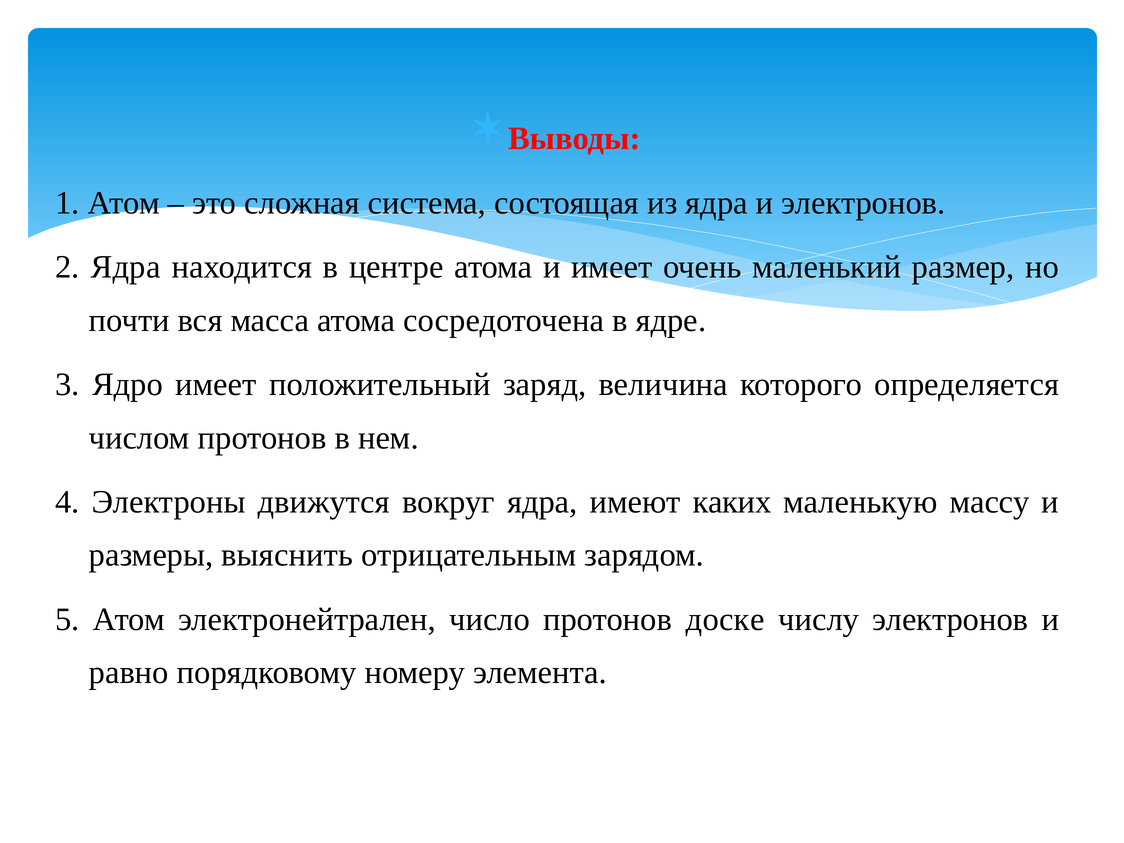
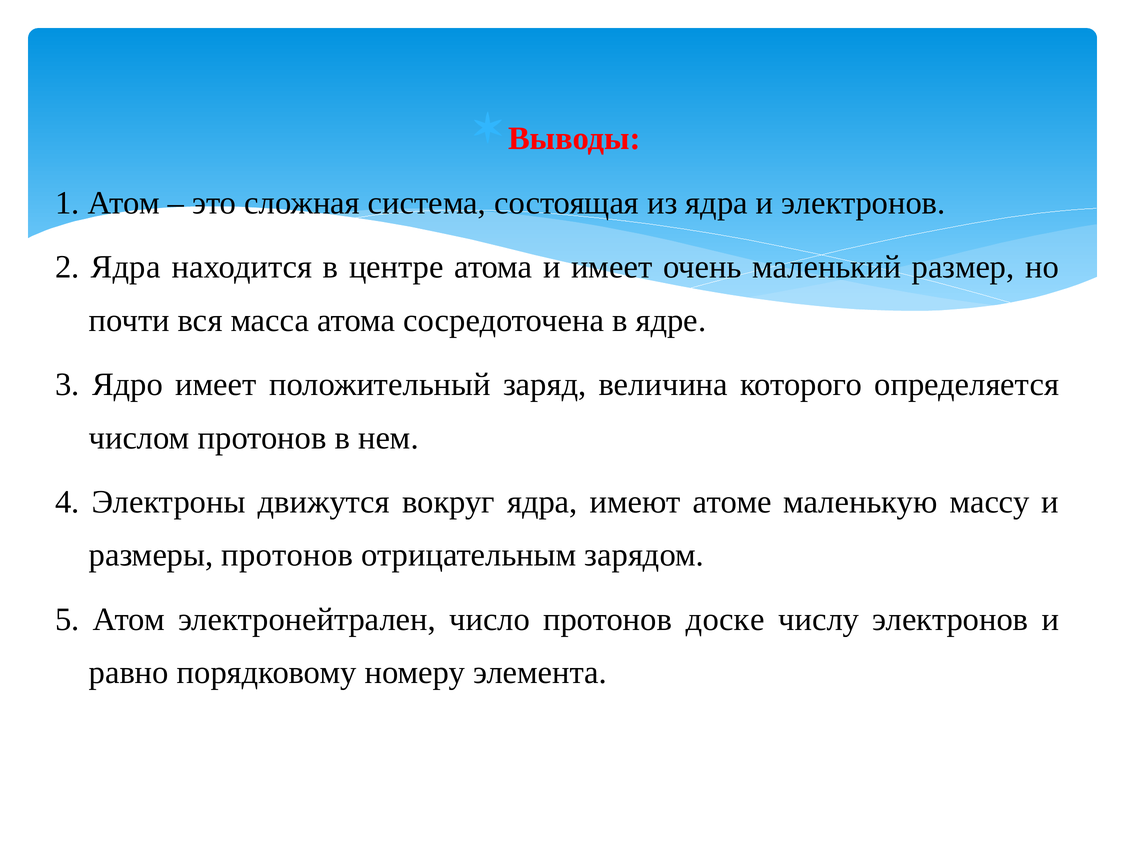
каких: каких -> атоме (732, 502)
размеры выяснить: выяснить -> протонов (287, 555)
